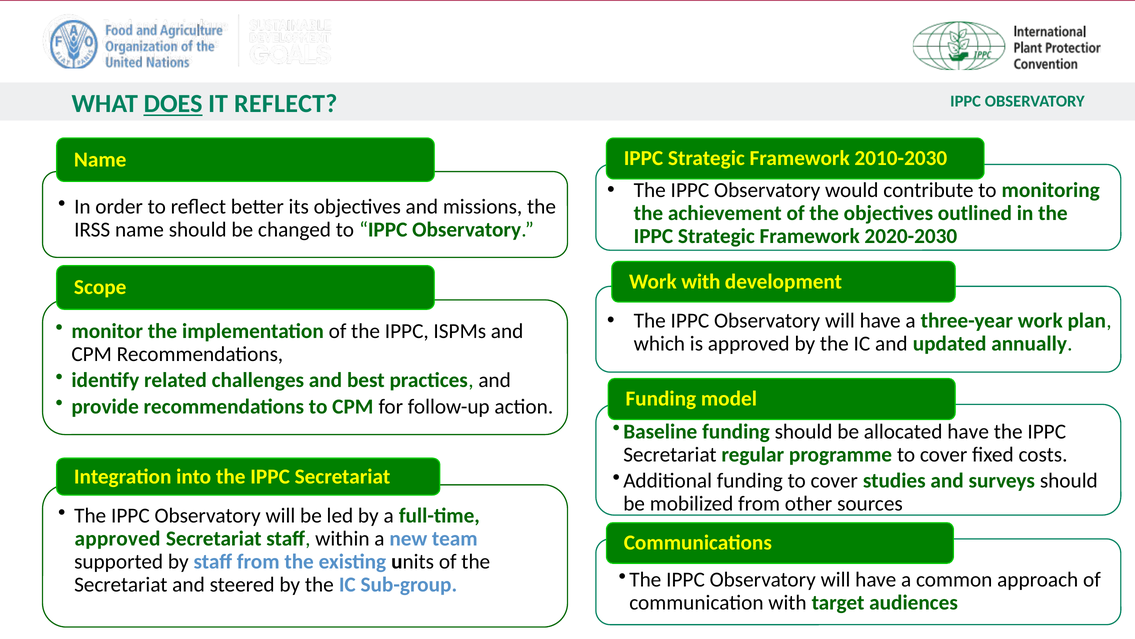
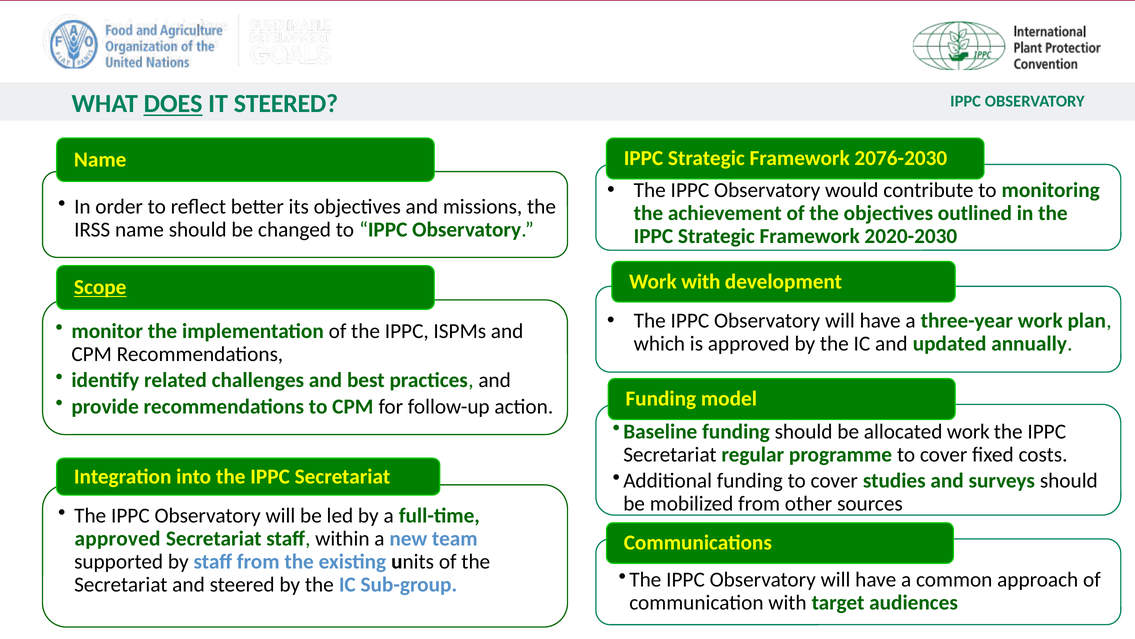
IT REFLECT: REFLECT -> STEERED (286, 104)
2010-2030: 2010-2030 -> 2076-2030 (901, 158)
Scope underline: none -> present (100, 287)
allocated have: have -> work (968, 431)
